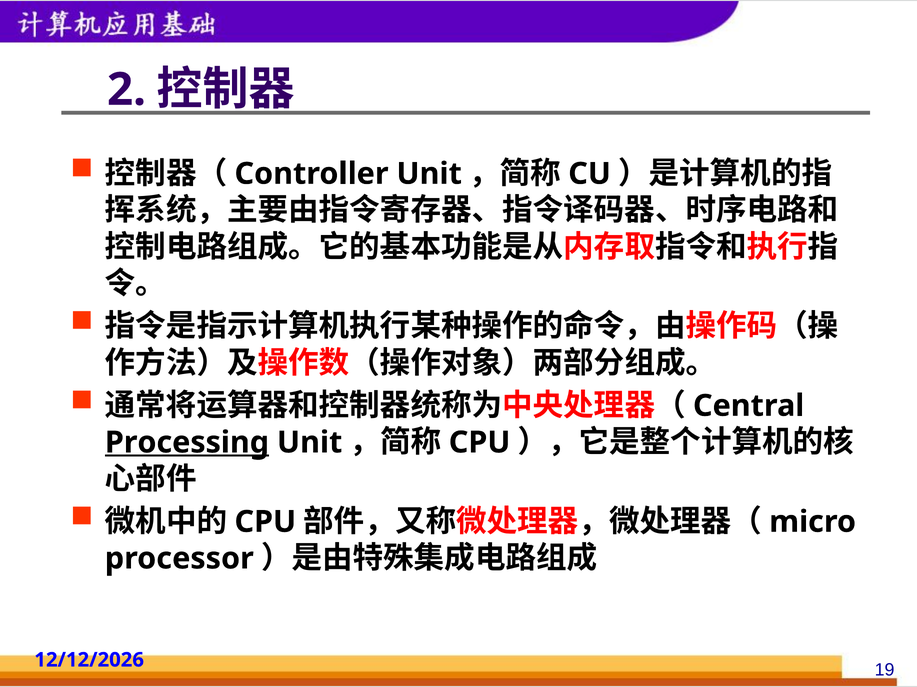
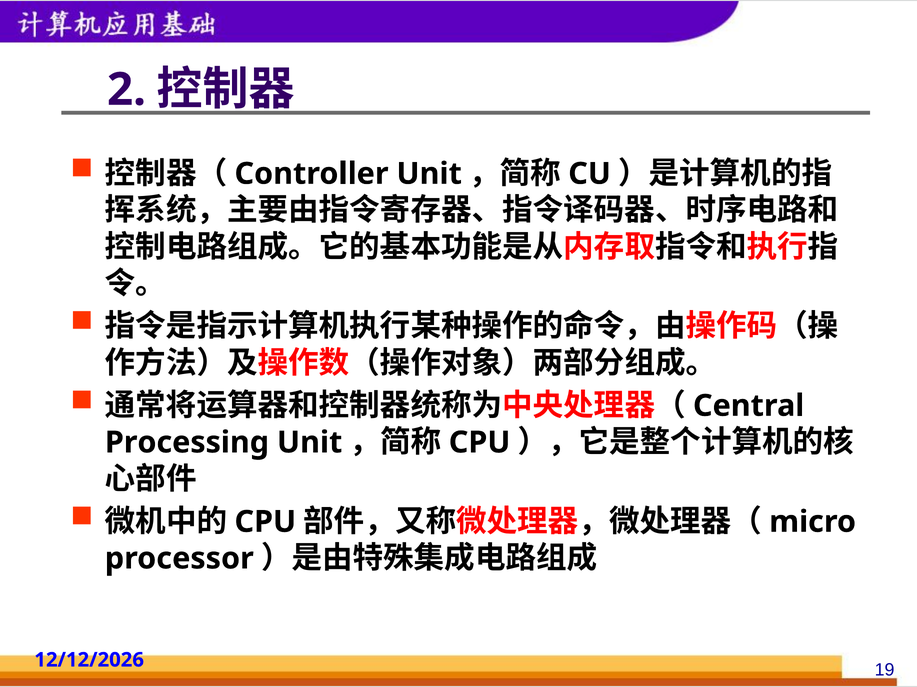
Processing underline: present -> none (187, 443)
